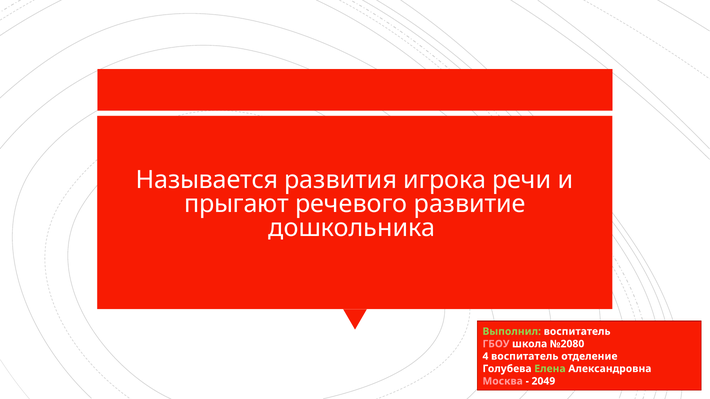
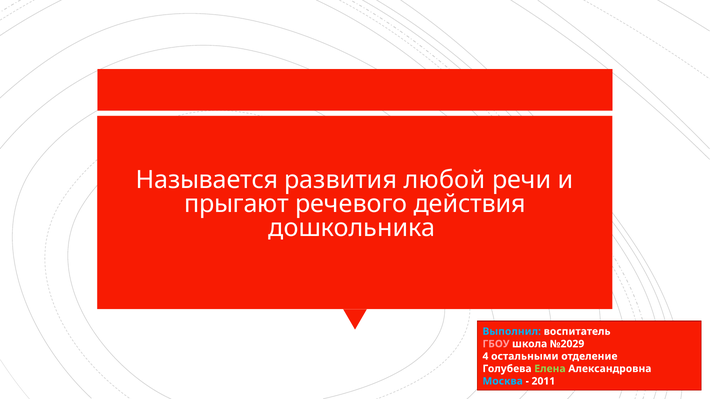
игрока: игрока -> любой (444, 180)
развитие: развитие -> действия (470, 204)
Выполнил colour: light green -> light blue (512, 332)
№2080: №2080 -> №2029 (567, 344)
4 воспитатель: воспитатель -> остальными (525, 357)
Москва colour: pink -> light blue (503, 381)
2049: 2049 -> 2011 (543, 381)
